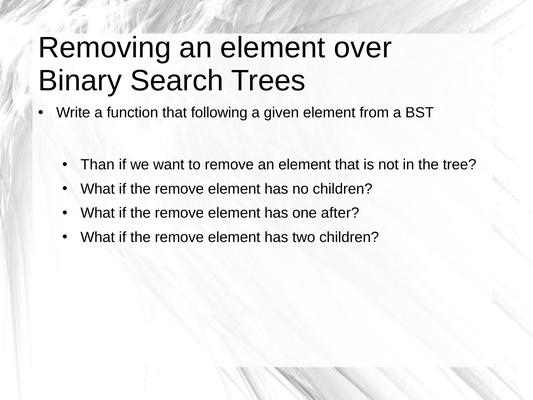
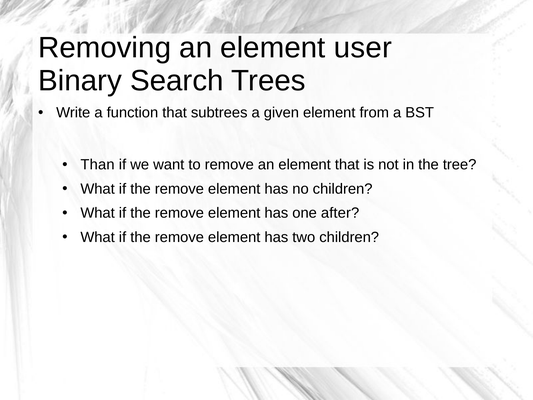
over: over -> user (363, 48)
following: following -> subtrees (219, 113)
